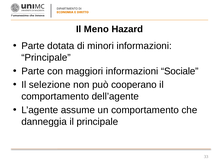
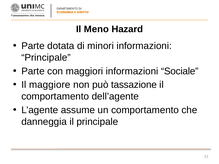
selezione: selezione -> maggiore (50, 85)
cooperano: cooperano -> tassazione (134, 85)
